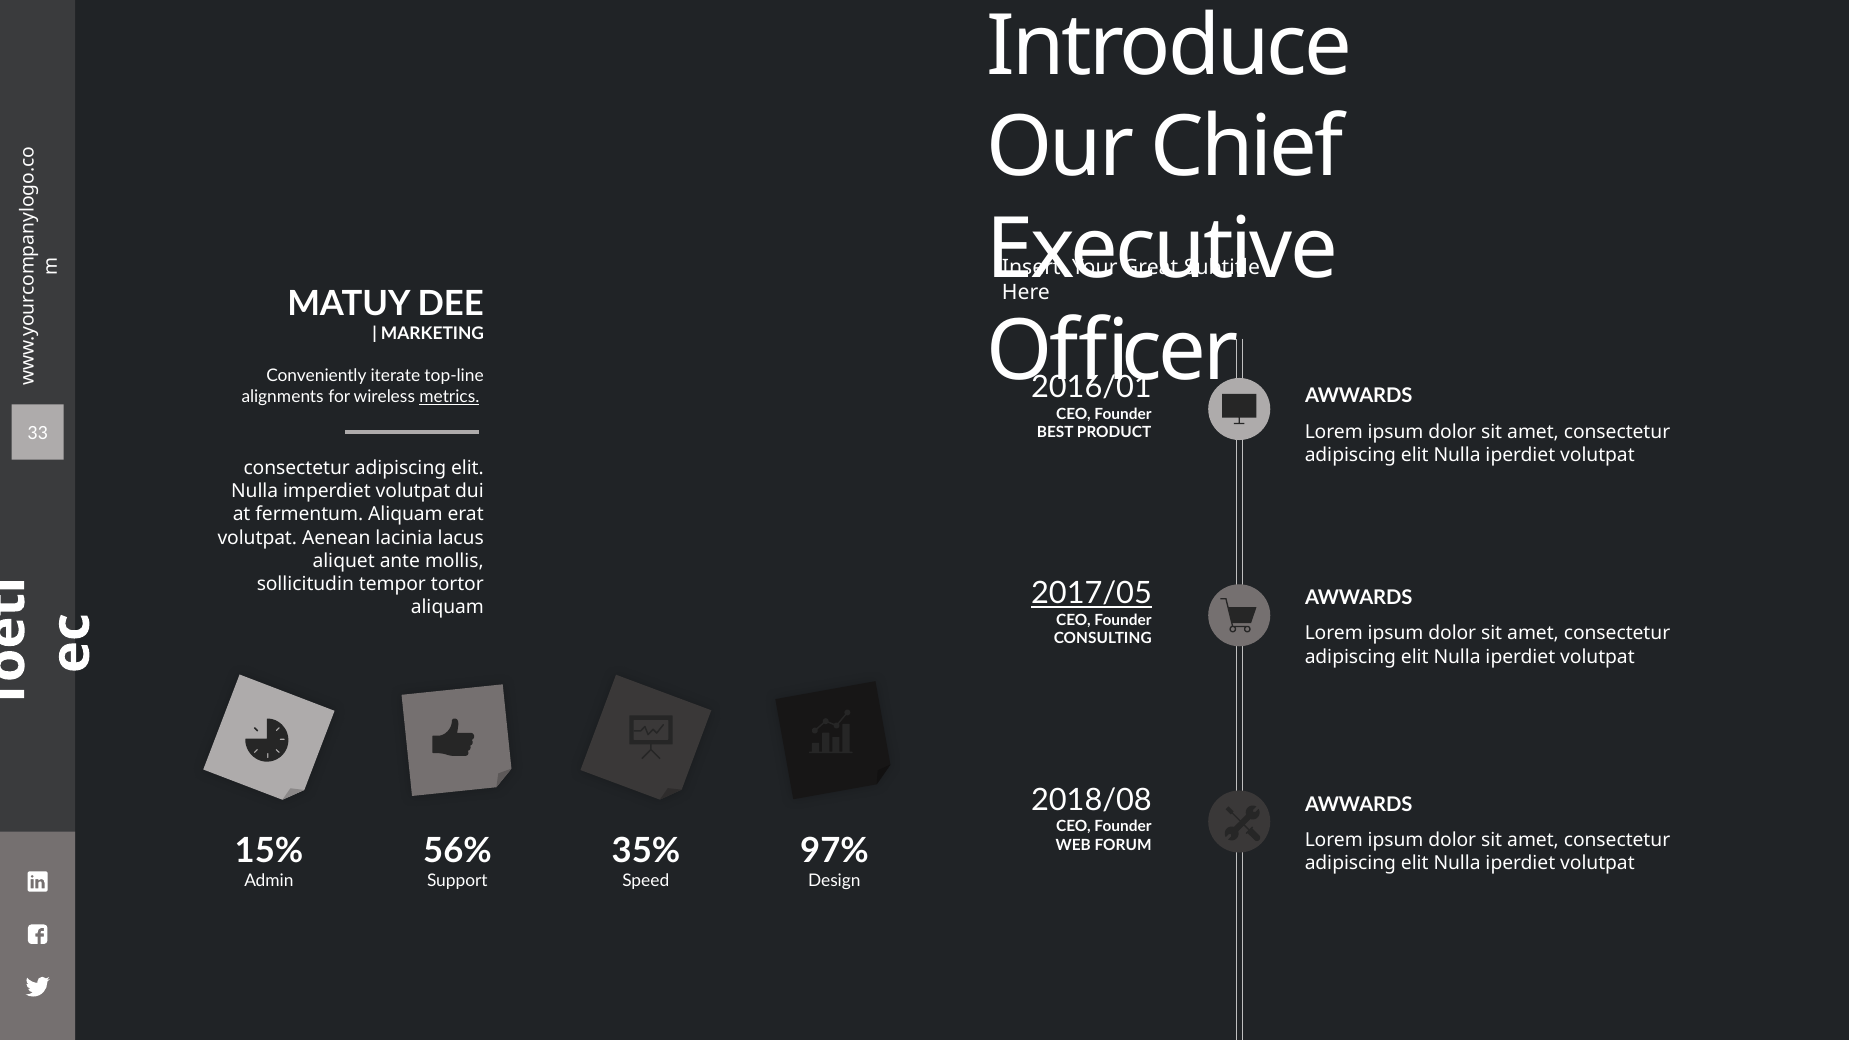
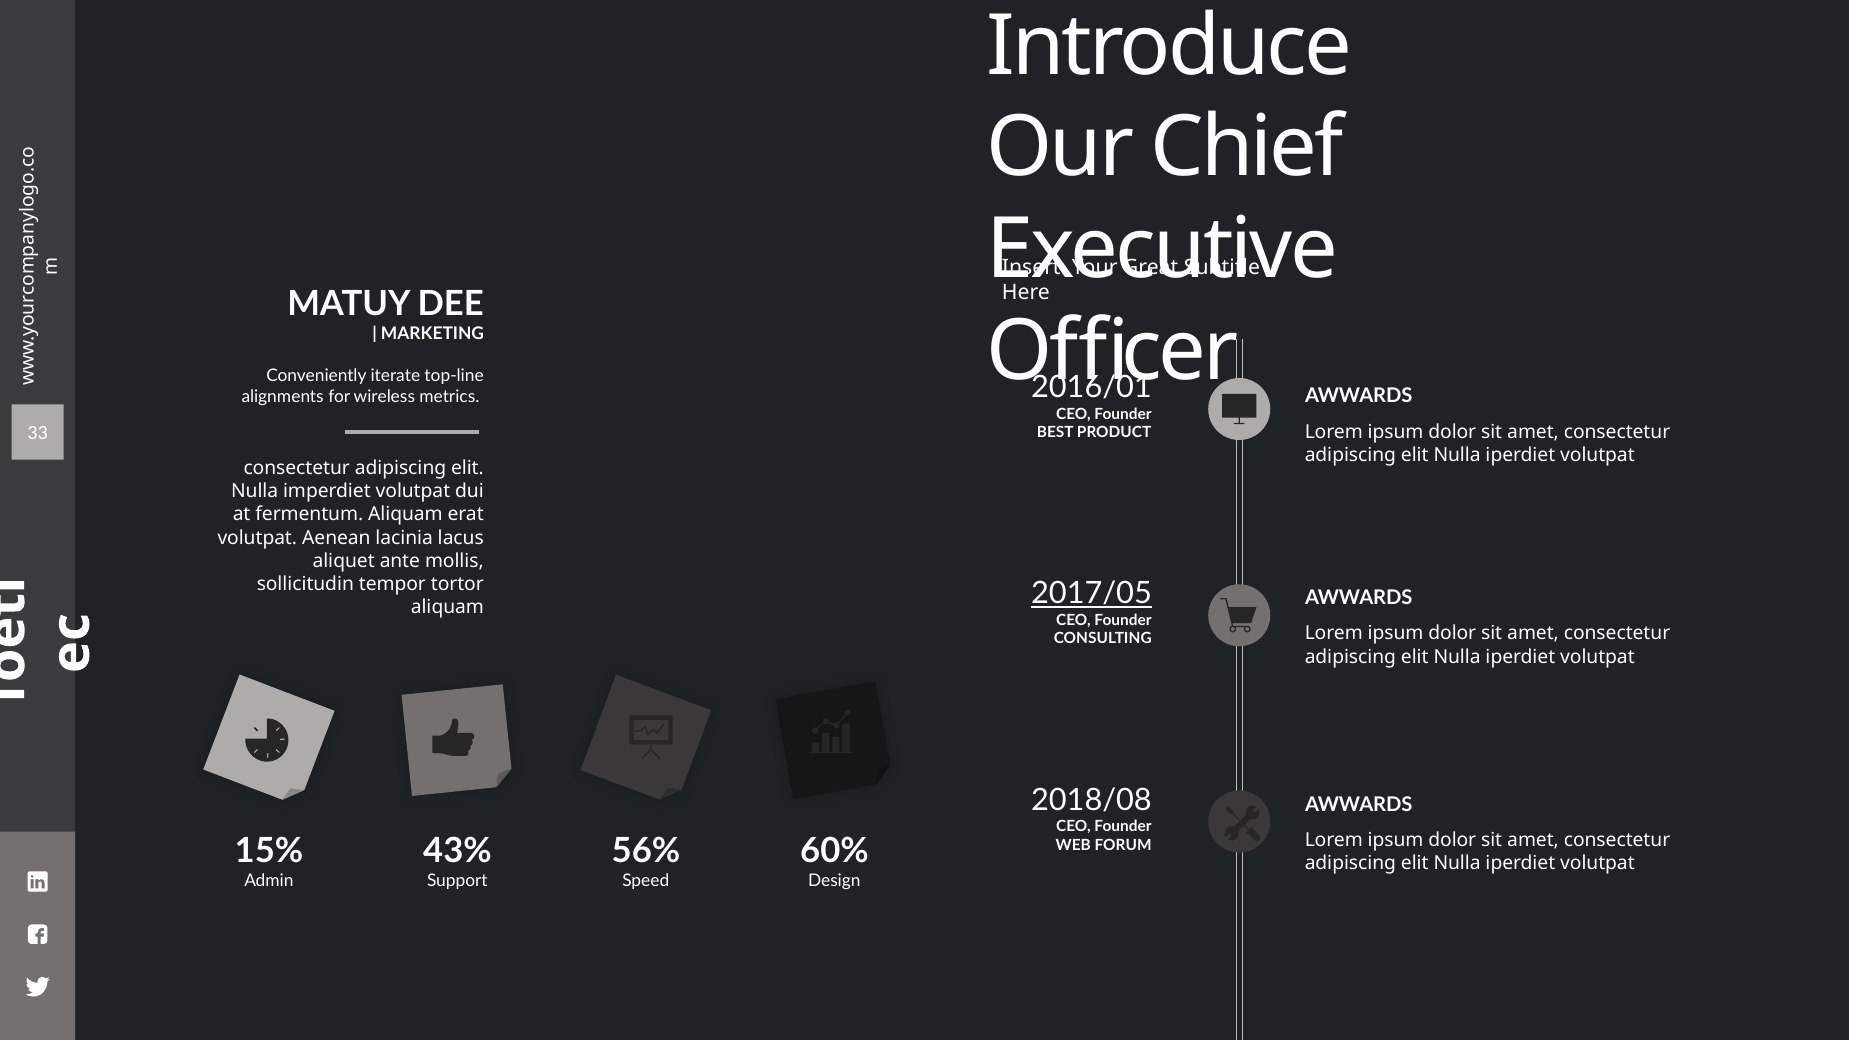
metrics underline: present -> none (449, 397)
56%: 56% -> 43% (457, 851)
35%: 35% -> 56% (646, 851)
97%: 97% -> 60% (834, 851)
